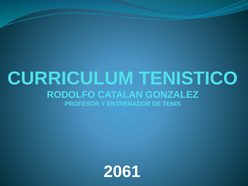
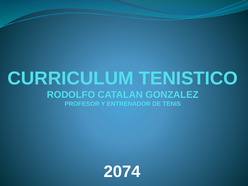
2061: 2061 -> 2074 (122, 172)
